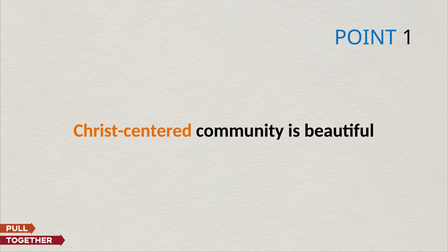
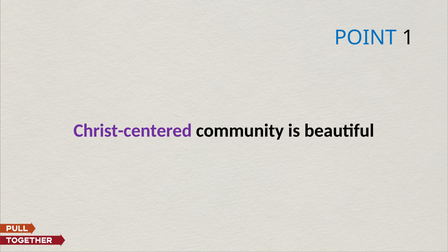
Christ-centered colour: orange -> purple (133, 131)
